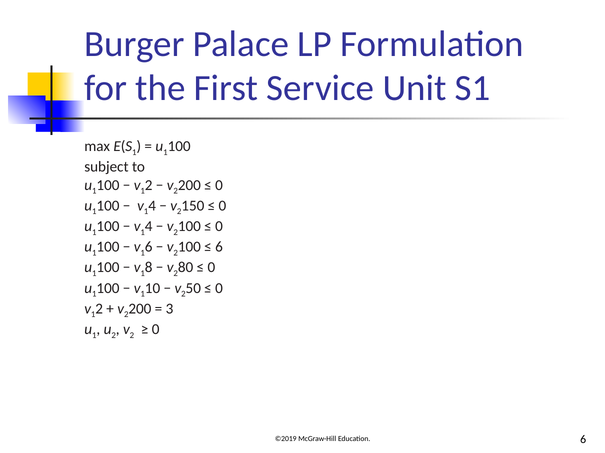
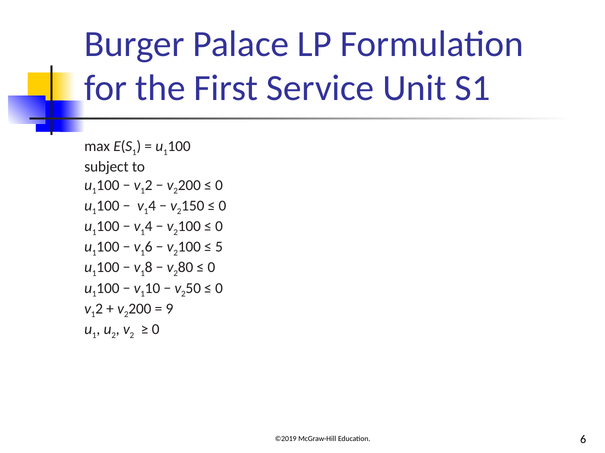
6: 6 -> 5 (219, 247)
3: 3 -> 9 (169, 309)
